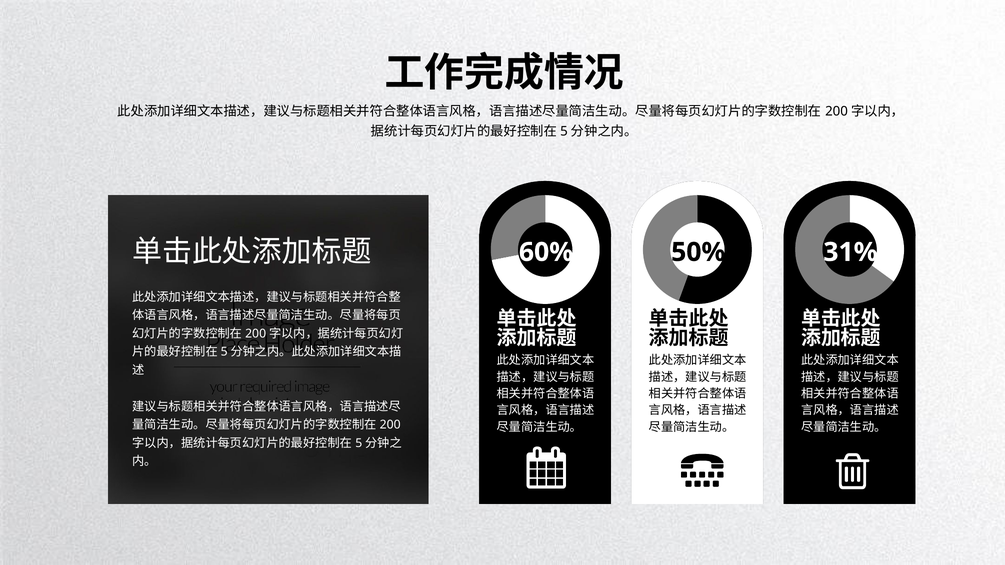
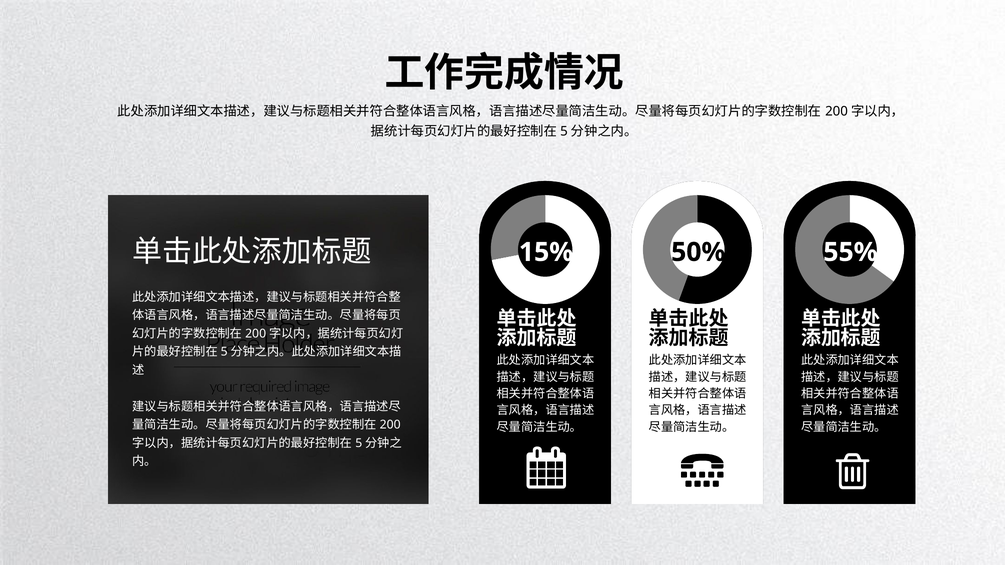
31%: 31% -> 55% (850, 252)
60%: 60% -> 15% (546, 252)
